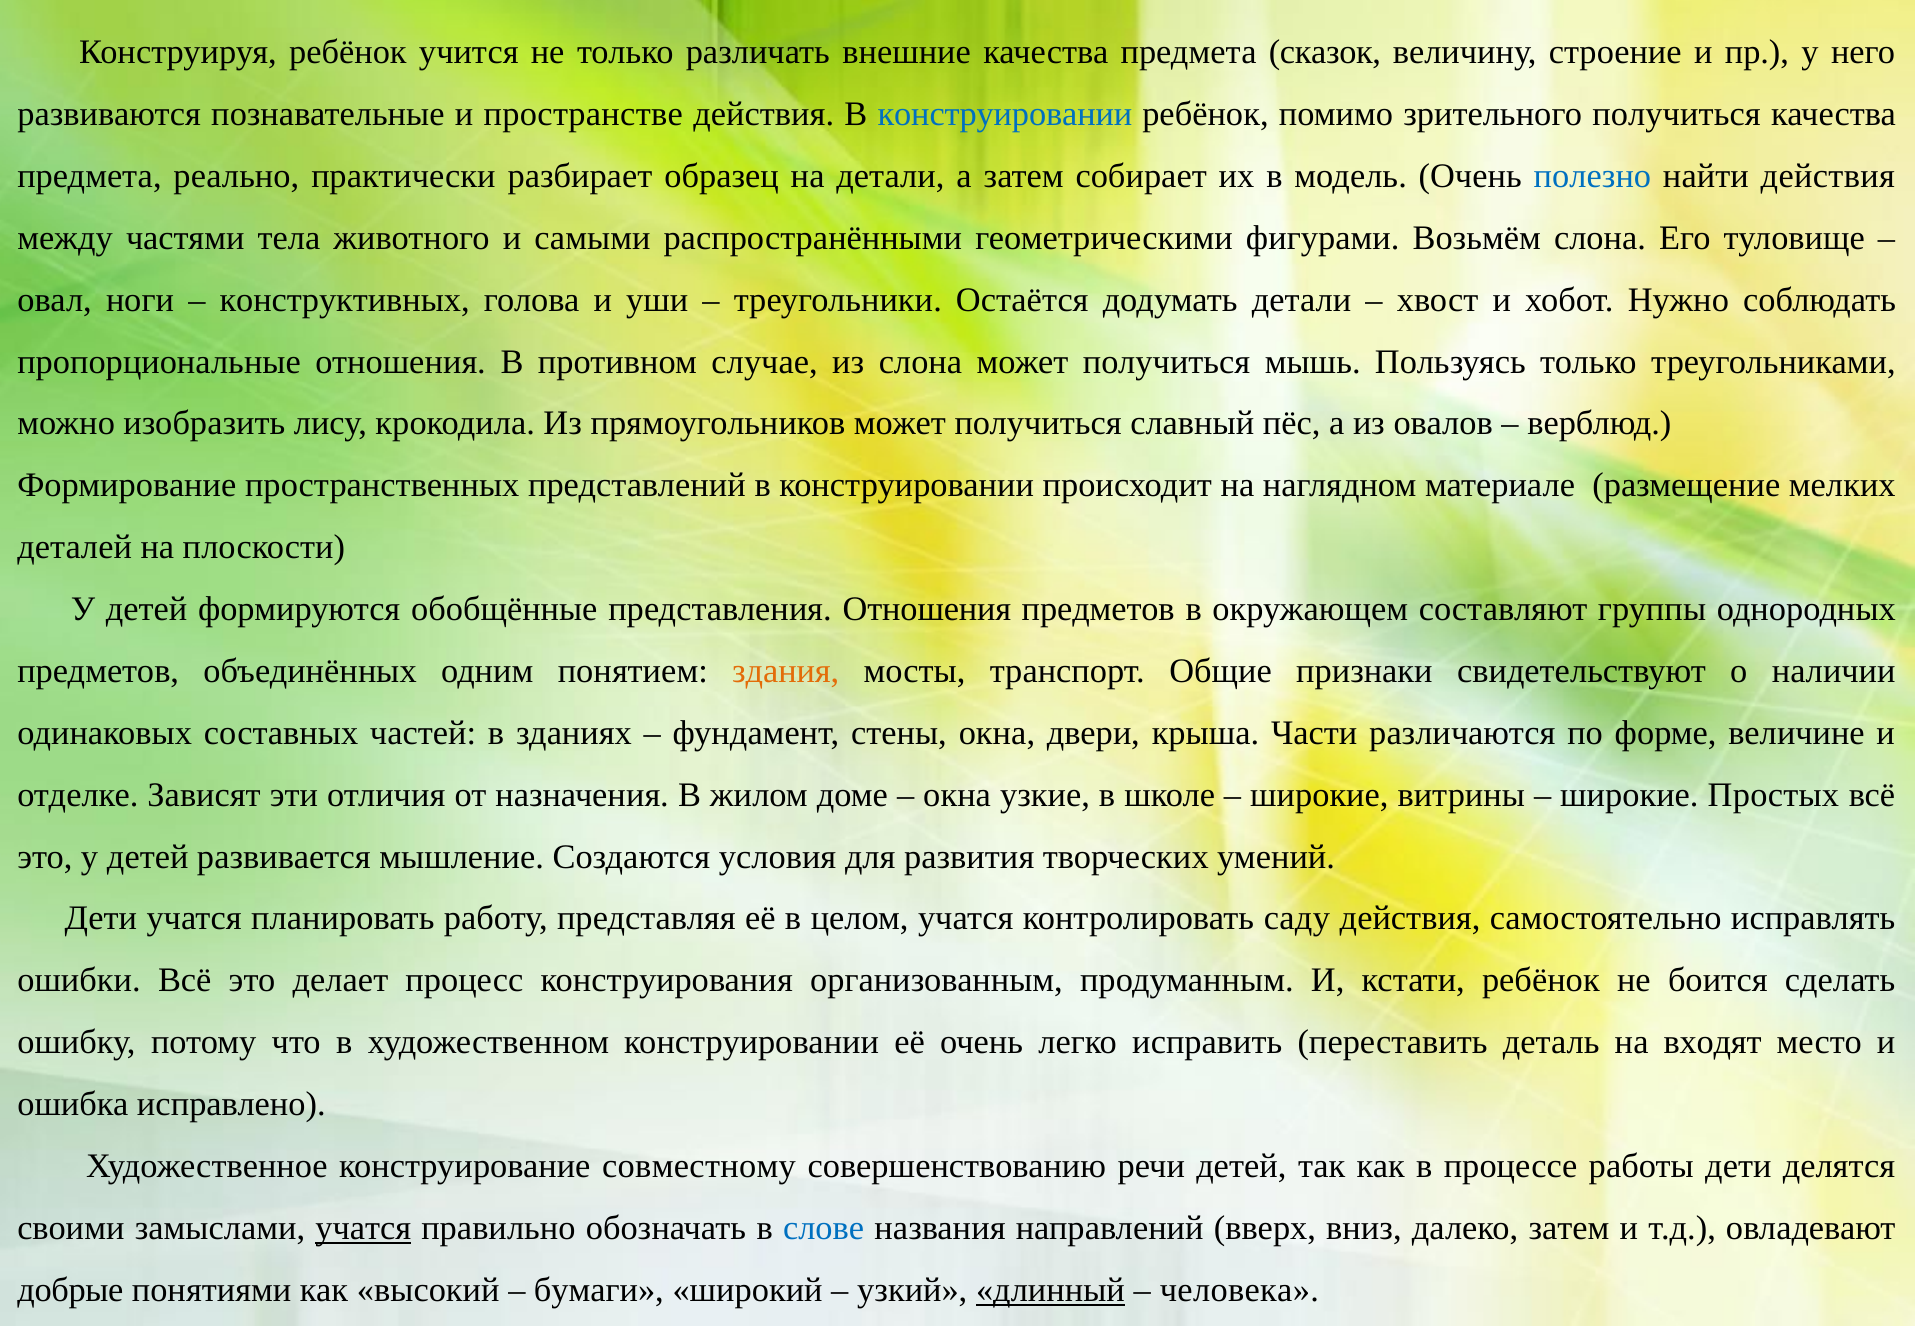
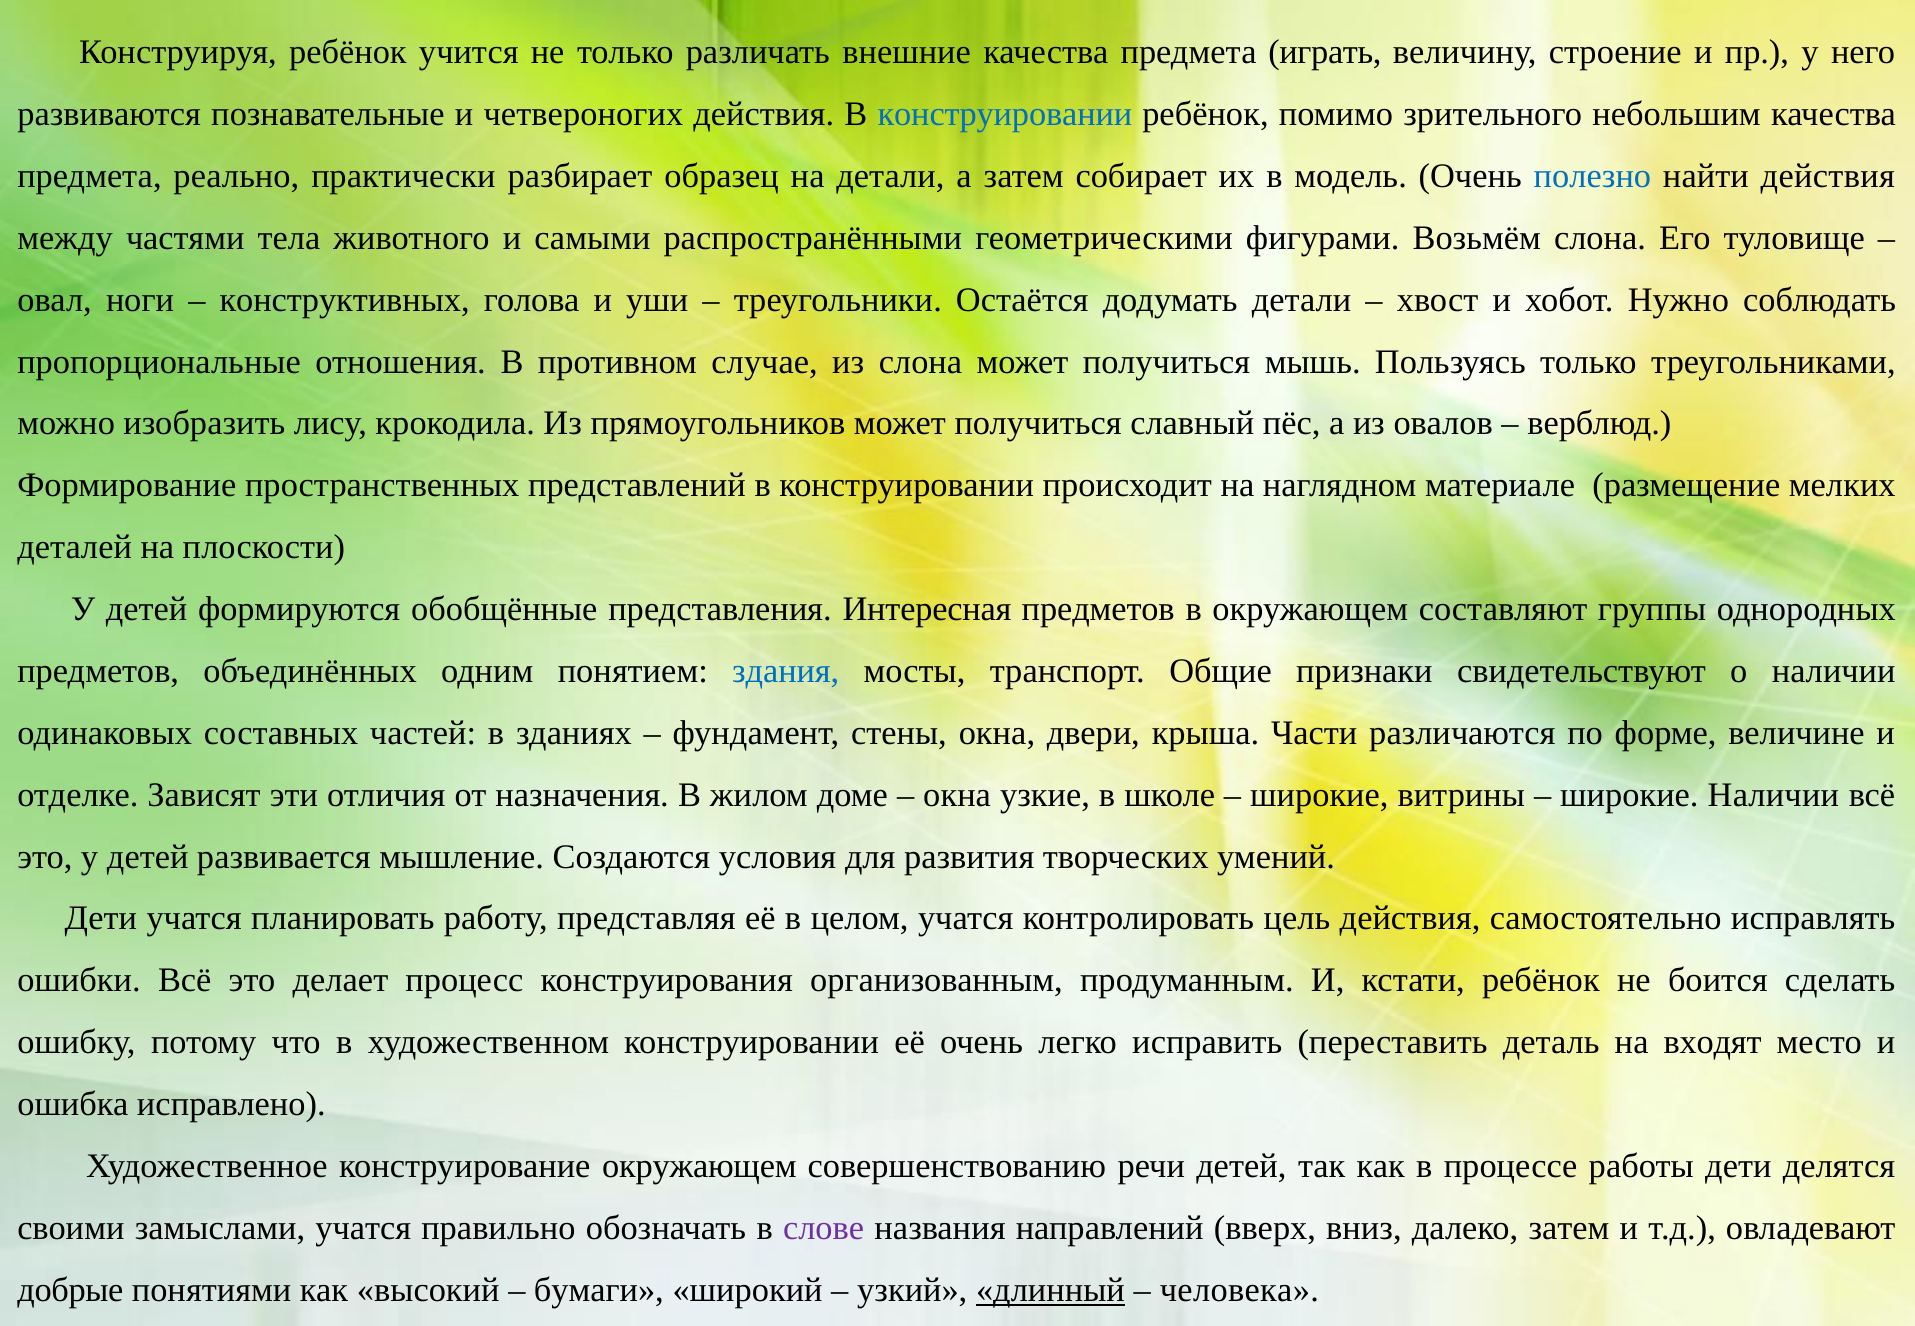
сказок: сказок -> играть (1325, 52)
пространстве: пространстве -> четвероногих (583, 114)
зрительного получиться: получиться -> небольшим (1677, 114)
представления Отношения: Отношения -> Интересная (927, 609)
здания colour: orange -> blue (786, 671)
широкие Простых: Простых -> Наличии (1773, 795)
саду: саду -> цель (1297, 918)
конструирование совместному: совместному -> окружающем (699, 1166)
учатся underline: present -> none (363, 1228)
слове colour: blue -> purple (824, 1228)
